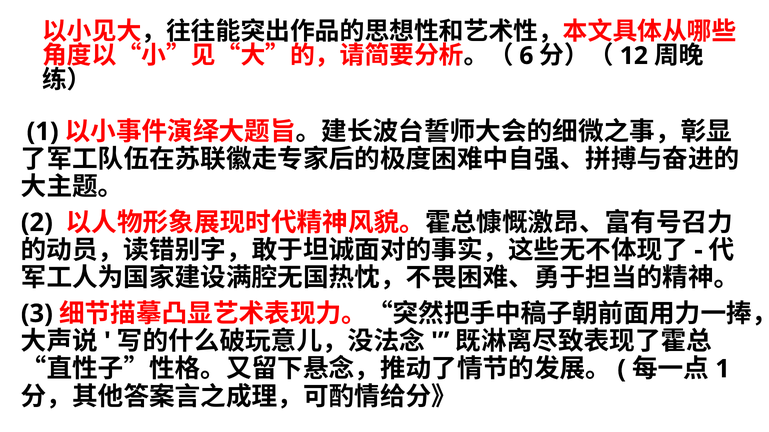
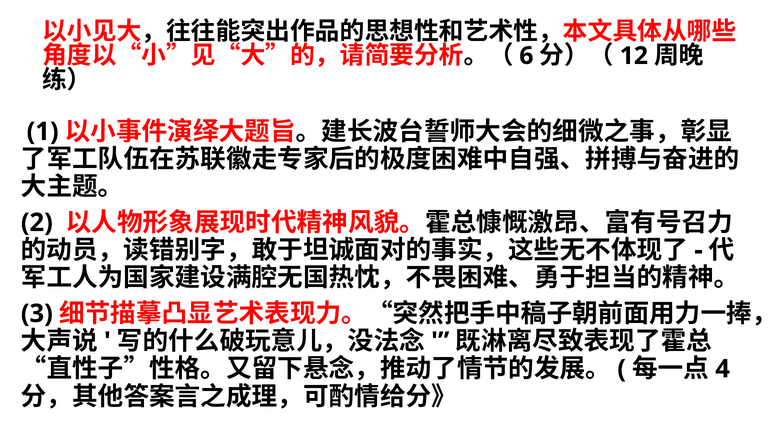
1: 1 -> 4 (723, 369)
